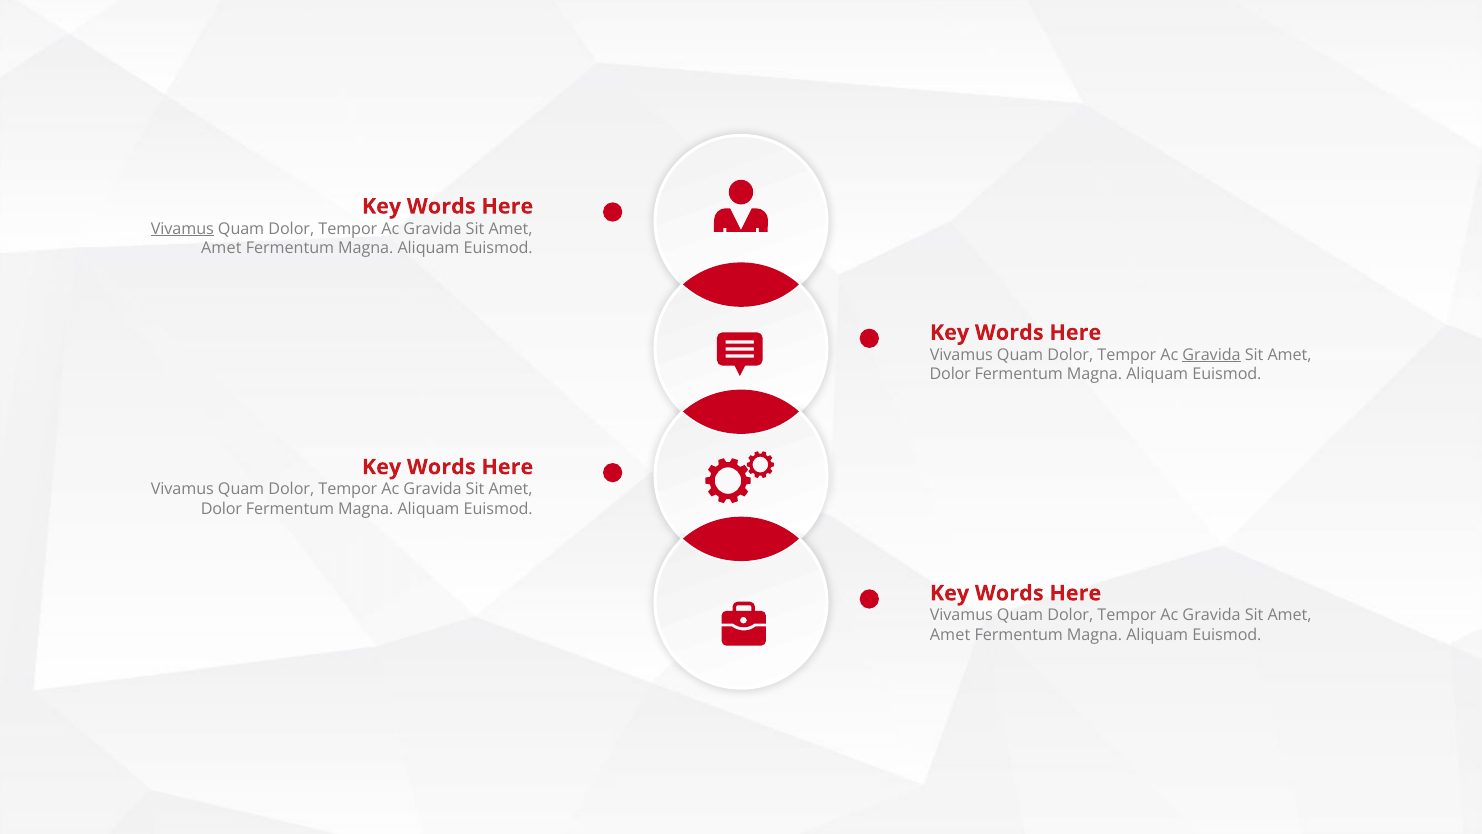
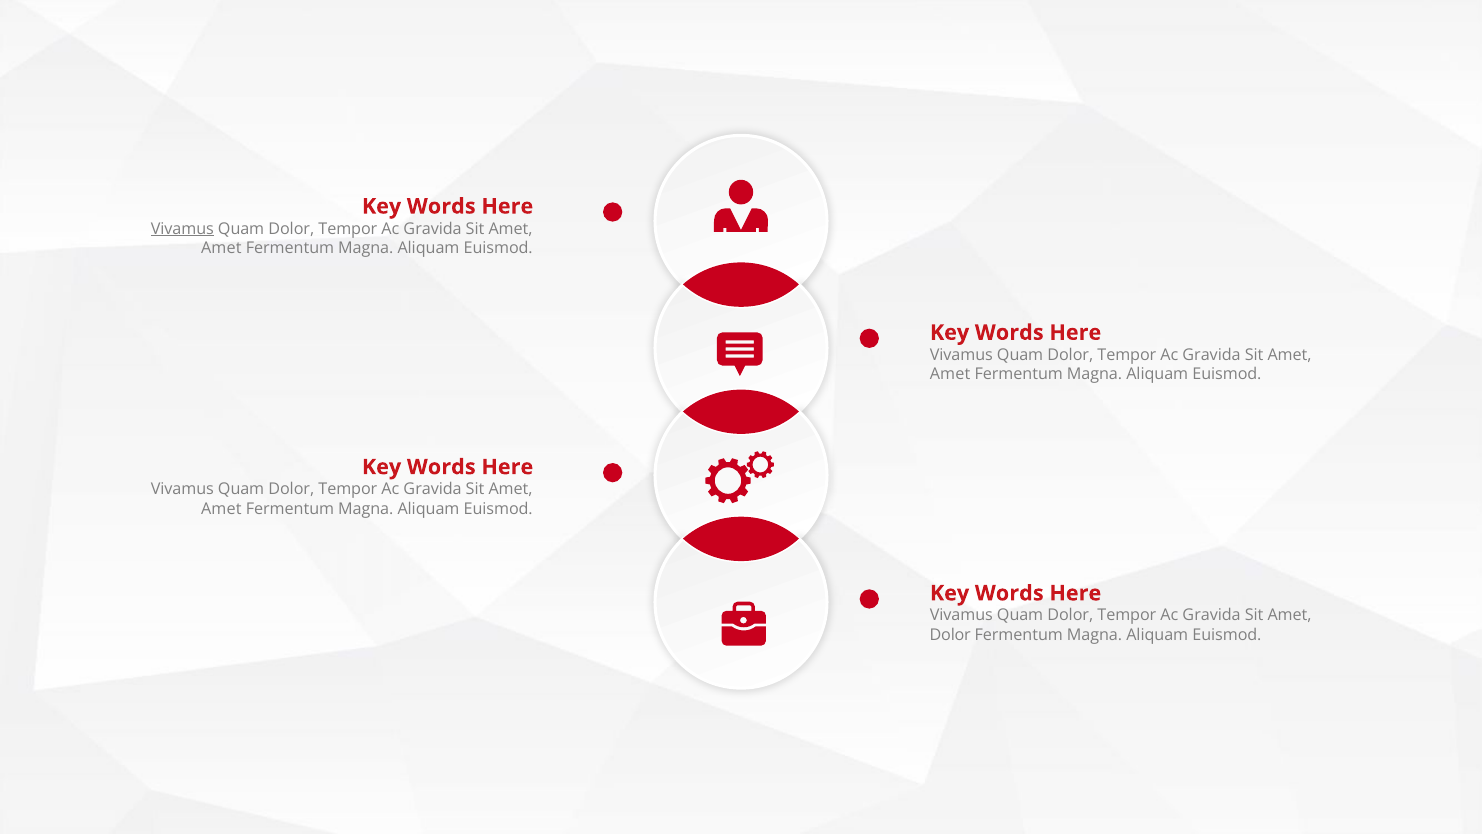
Gravida underline: present -> none (1212, 355)
Dolor: Dolor -> Amet (950, 374)
Dolor: Dolor -> Amet (221, 509)
Amet: Amet -> Dolor (950, 635)
